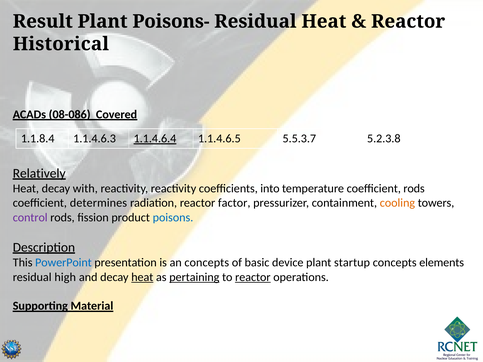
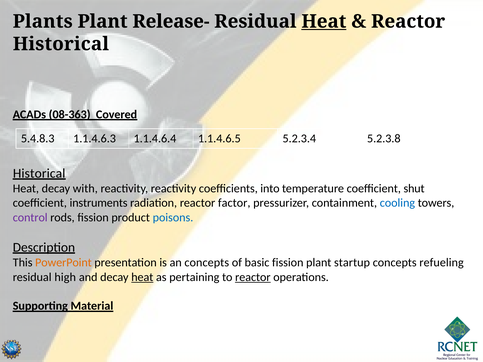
Result: Result -> Plants (43, 21)
Poisons-: Poisons- -> Release- (171, 21)
Heat underline: none -> present (324, 21)
08-086: 08-086 -> 08-363 (70, 115)
1.1.8.4: 1.1.8.4 -> 5.4.8.3 (38, 139)
1.1.4.6.4 underline: present -> none (155, 139)
5.5.3.7: 5.5.3.7 -> 5.2.3.4 (299, 139)
Relatively: Relatively -> Historical (39, 173)
coefficient rods: rods -> shut (414, 189)
determines: determines -> instruments (99, 203)
cooling colour: orange -> blue (397, 203)
PowerPoint colour: blue -> orange (63, 263)
basic device: device -> fission (288, 263)
elements: elements -> refueling (442, 263)
pertaining underline: present -> none (194, 277)
